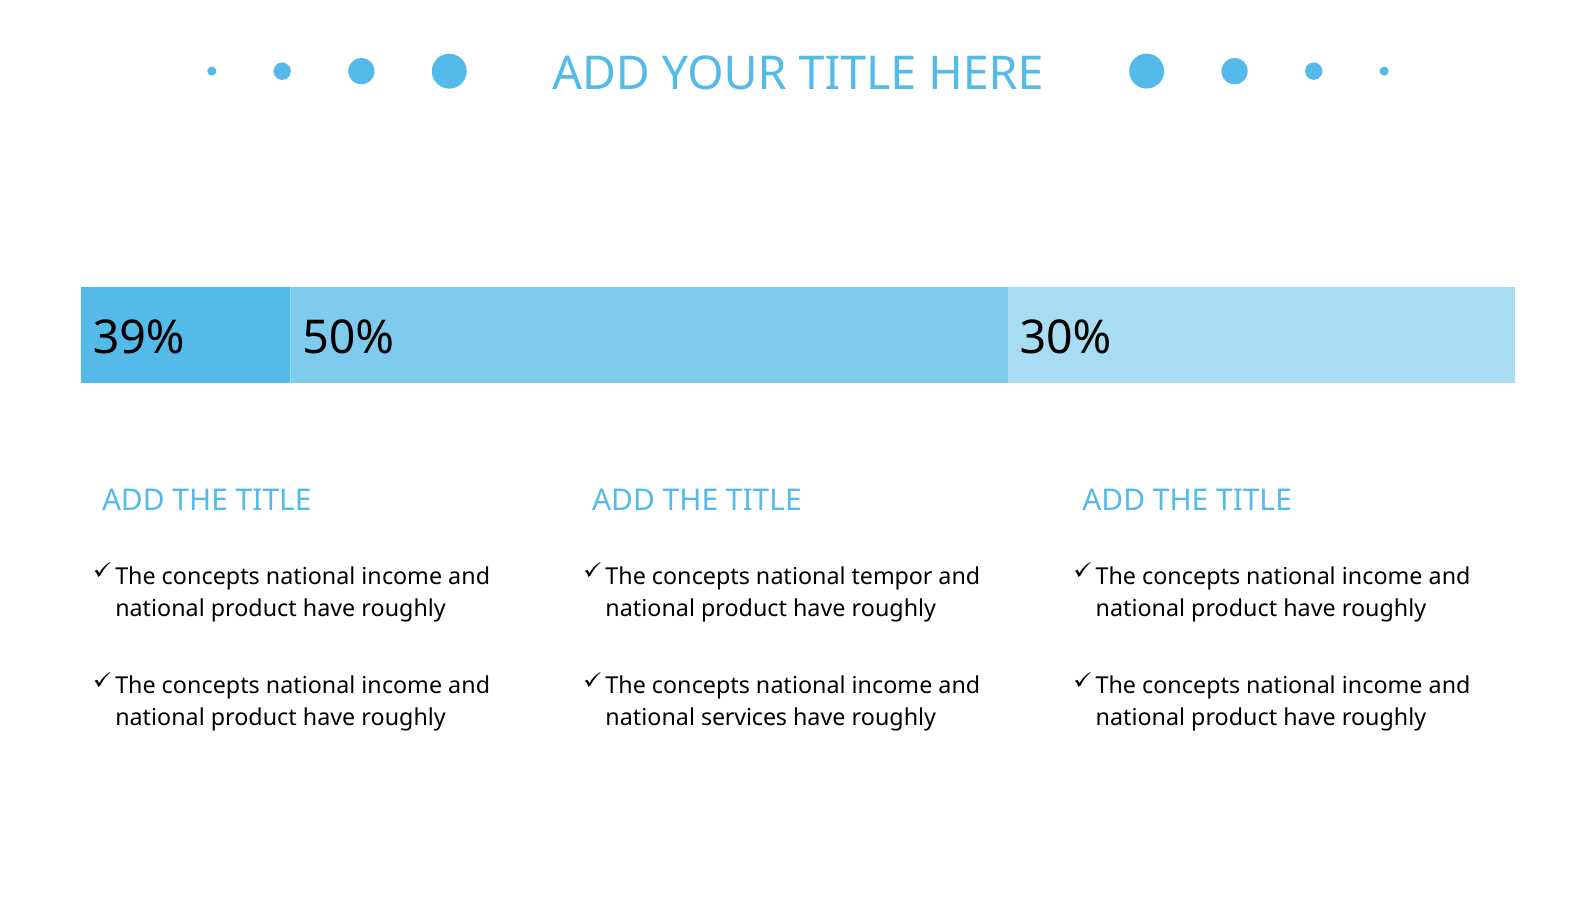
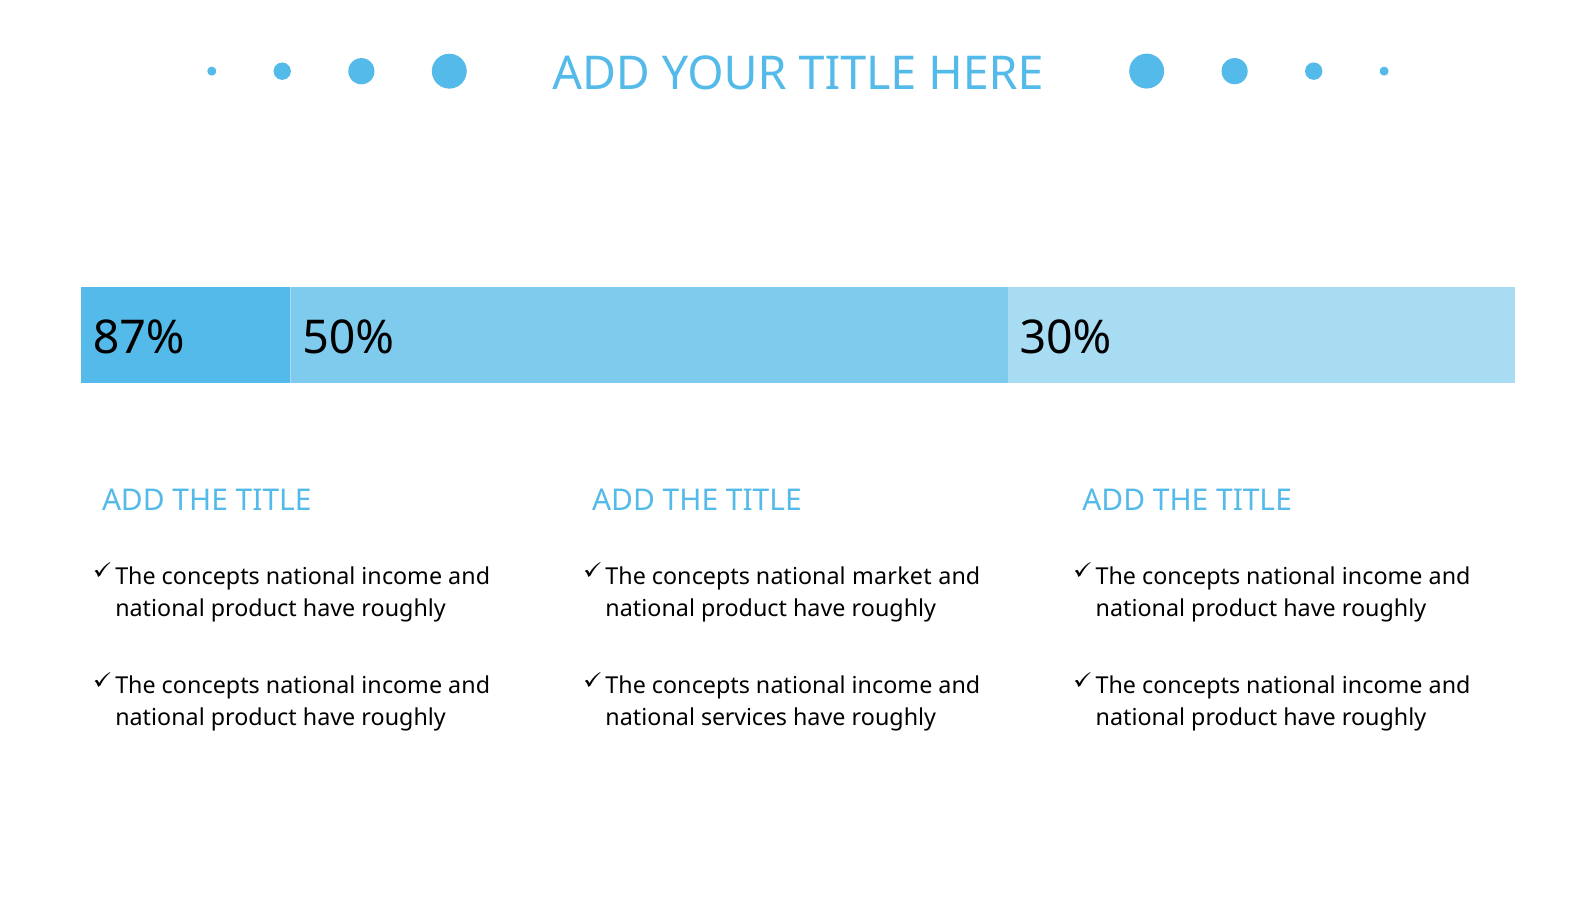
39%: 39% -> 87% (139, 338)
tempor: tempor -> market (892, 577)
